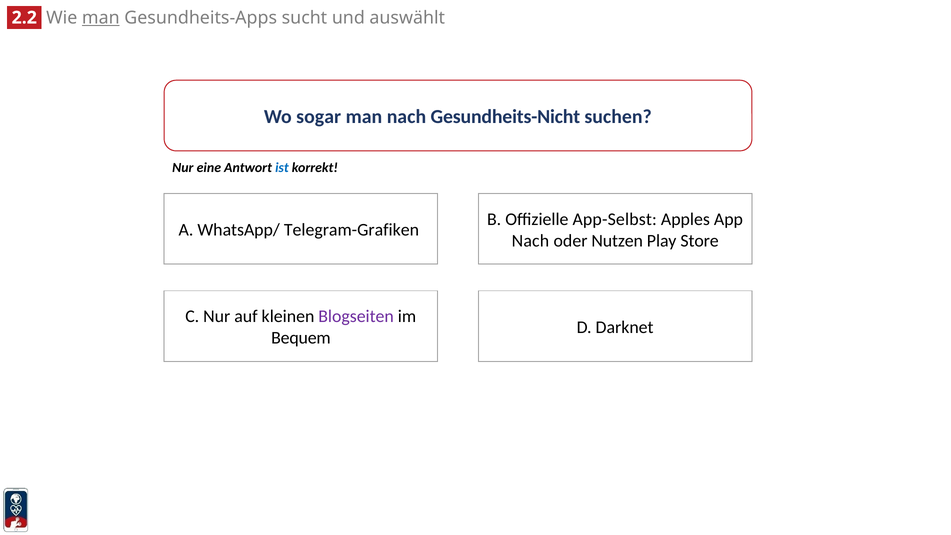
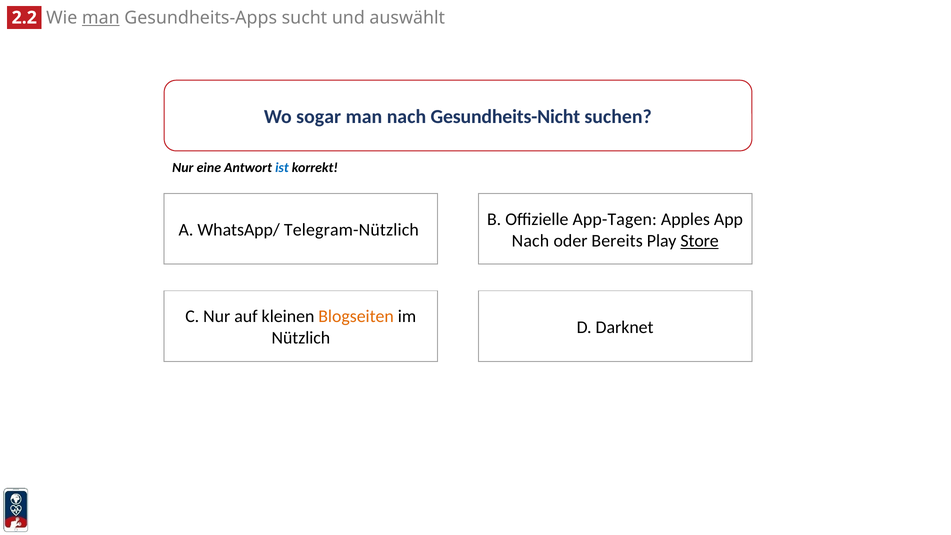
App-Selbst: App-Selbst -> App-Tagen (615, 219)
Telegram-Grafiken: Telegram-Grafiken -> Telegram-Nützlich (351, 230)
Nutzen: Nutzen -> Bereits (617, 241)
Store underline: none -> present (700, 241)
Blogseiten colour: purple -> orange (356, 317)
Bequem: Bequem -> Nützlich (301, 338)
